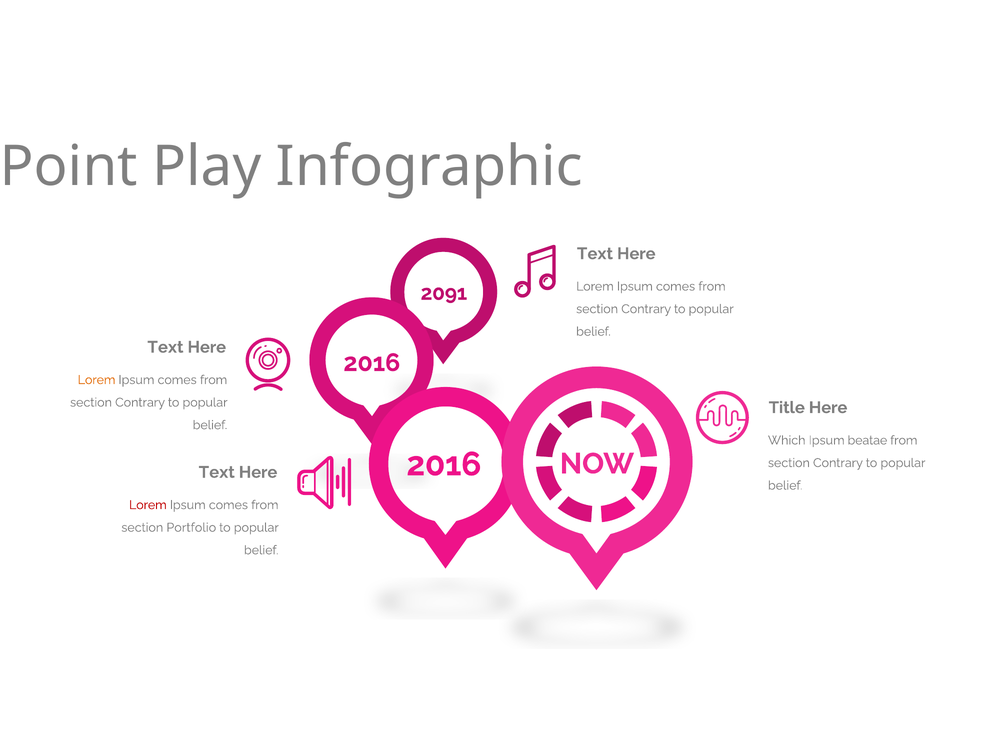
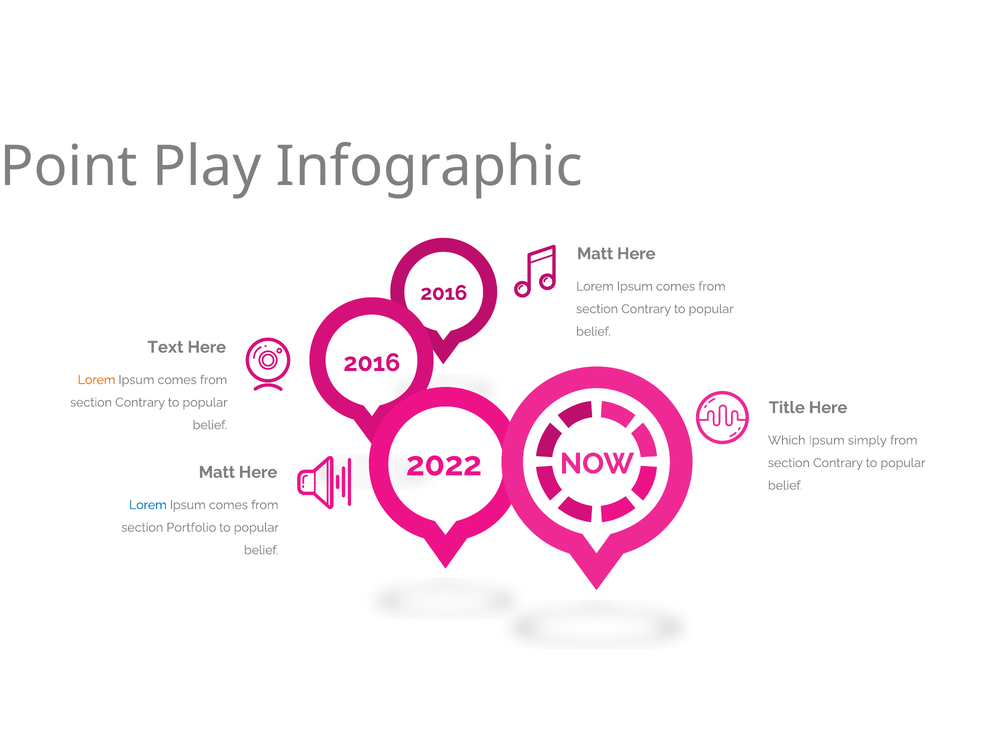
Text: Text -> Matt (595, 254)
2091: 2091 -> 2016 (444, 293)
beatae: beatae -> simply (867, 440)
2016: 2016 -> 2022 (444, 464)
Text: Text -> Matt (217, 472)
Lorem colour: red -> blue (148, 505)
